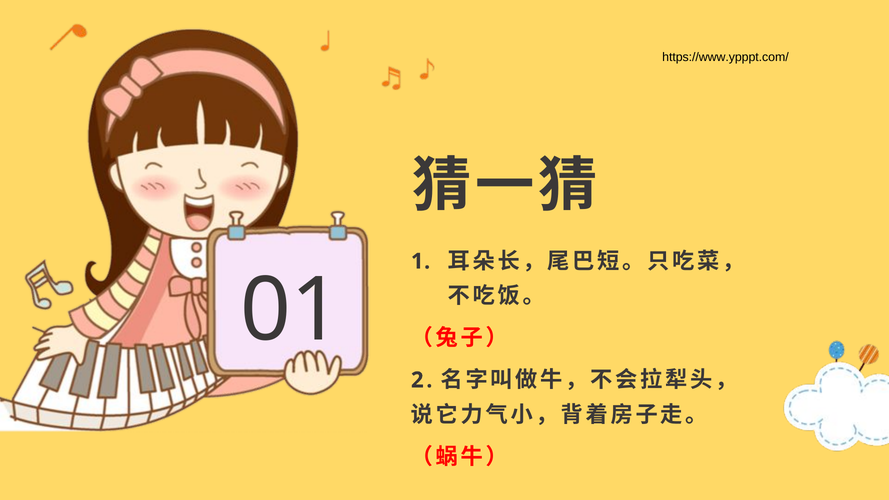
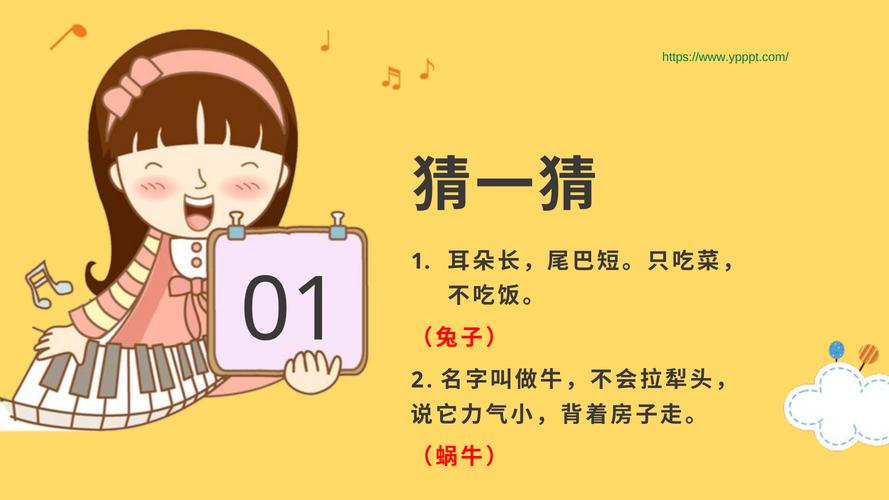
https://www.ypppt.com/ colour: black -> green (725, 57)
